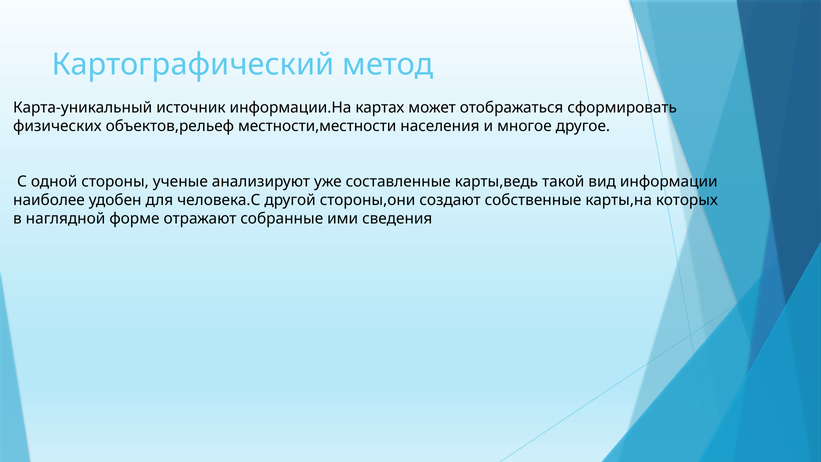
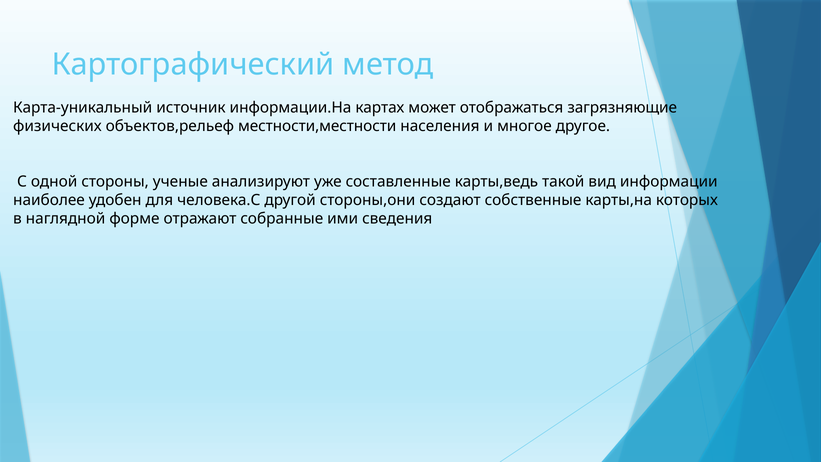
сформировать: сформировать -> загрязняющие (622, 107)
